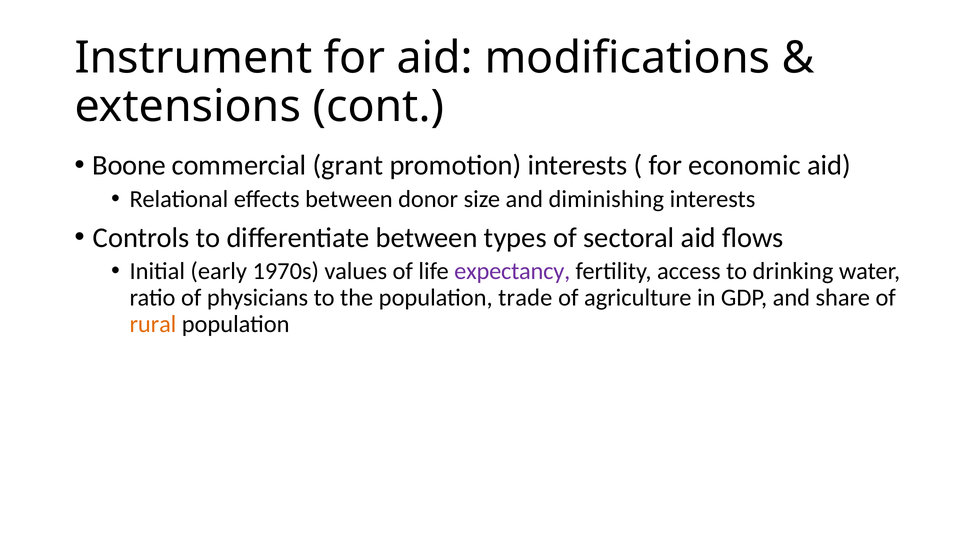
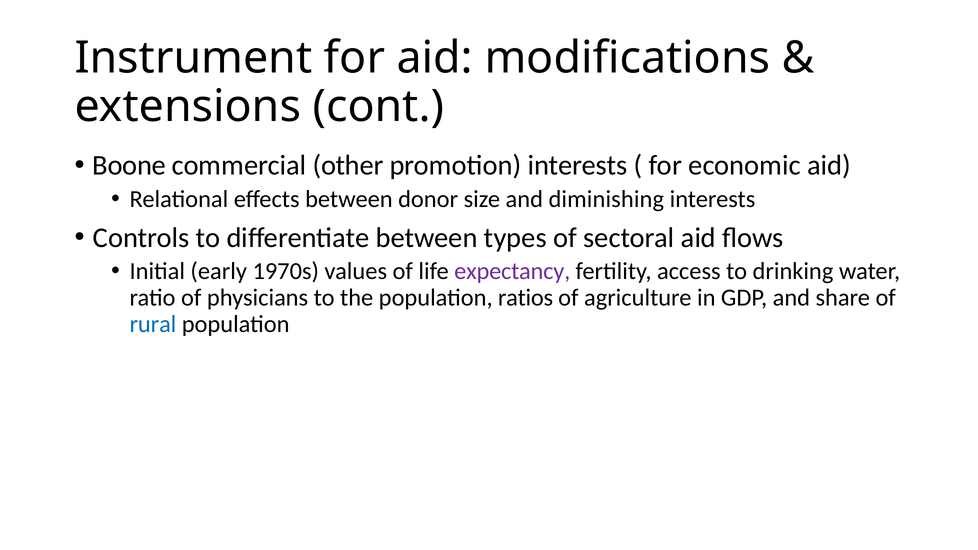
grant: grant -> other (348, 165)
trade: trade -> ratios (526, 298)
rural colour: orange -> blue (153, 324)
